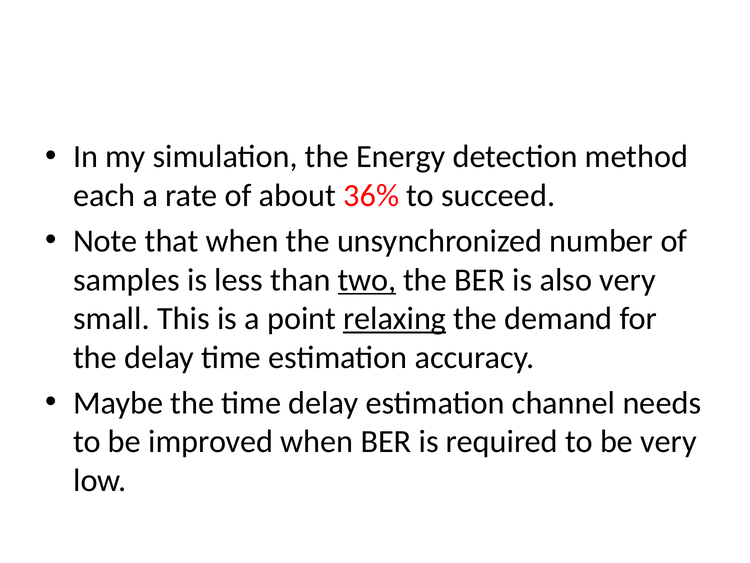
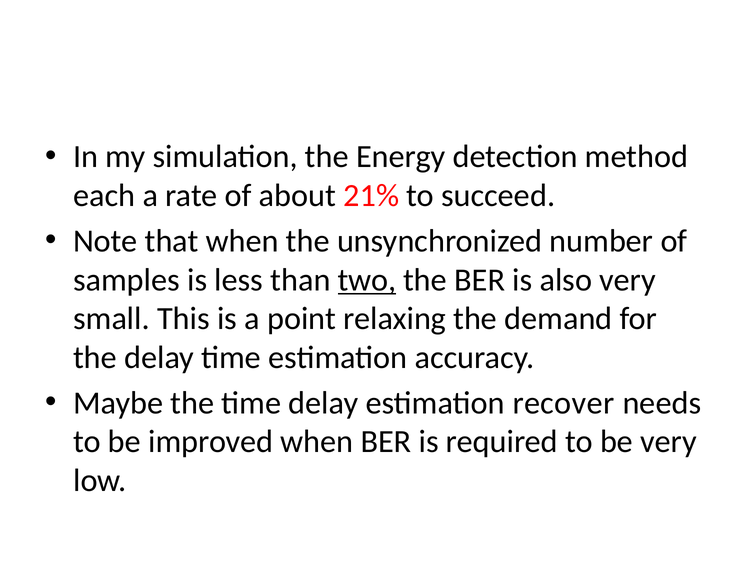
36%: 36% -> 21% (371, 195)
relaxing underline: present -> none (395, 318)
channel: channel -> recover (563, 403)
